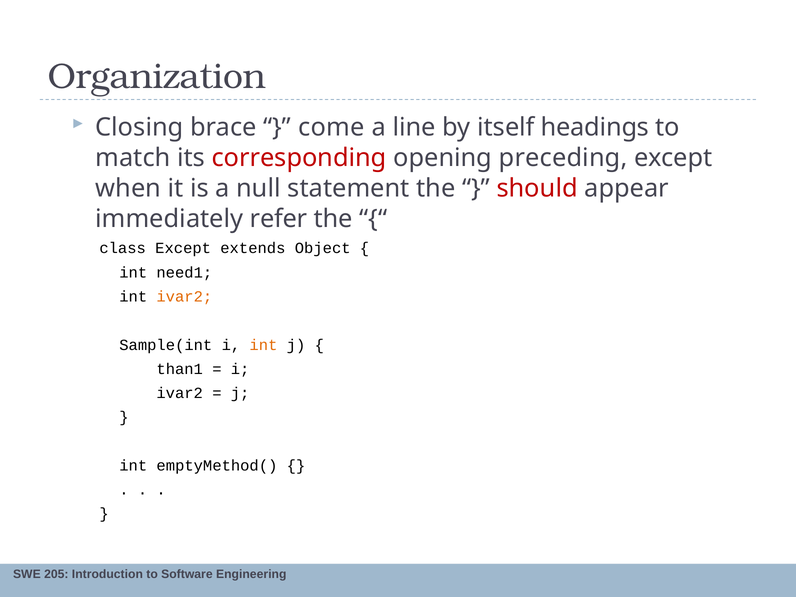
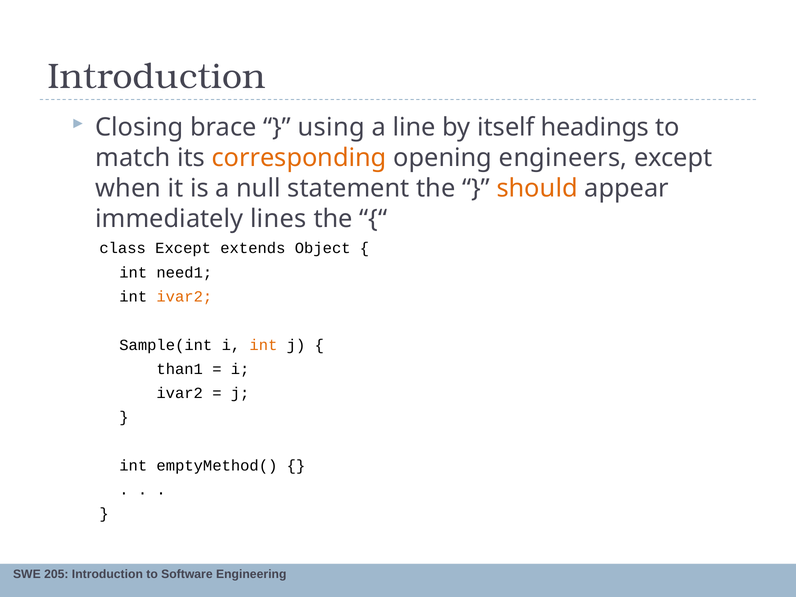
Organization: Organization -> Introduction (157, 77)
come: come -> using (331, 127)
corresponding colour: red -> orange (299, 158)
preceding: preceding -> engineers (563, 158)
should colour: red -> orange (537, 188)
refer: refer -> lines (278, 219)
